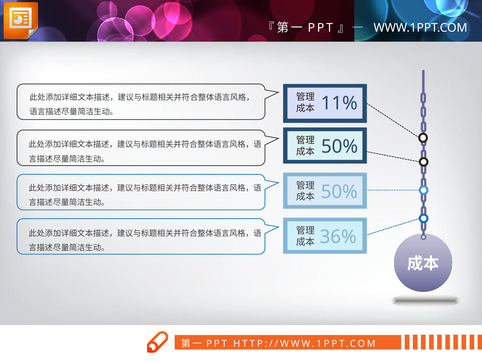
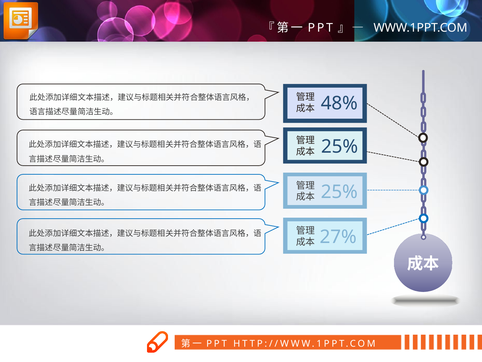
11%: 11% -> 48% (339, 103)
50%: 50% -> 25% (340, 147)
50%: 50% -> 25% (339, 192)
36%: 36% -> 27% (338, 237)
